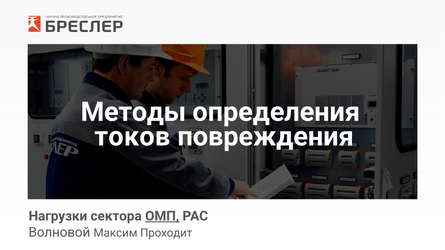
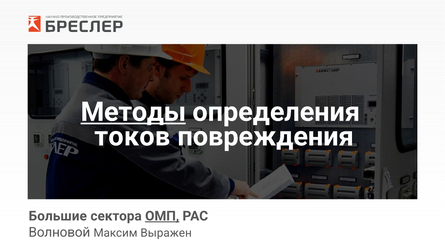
Методы underline: none -> present (133, 112)
Нагрузки: Нагрузки -> Большие (58, 216)
Проходит: Проходит -> Выражен (166, 233)
